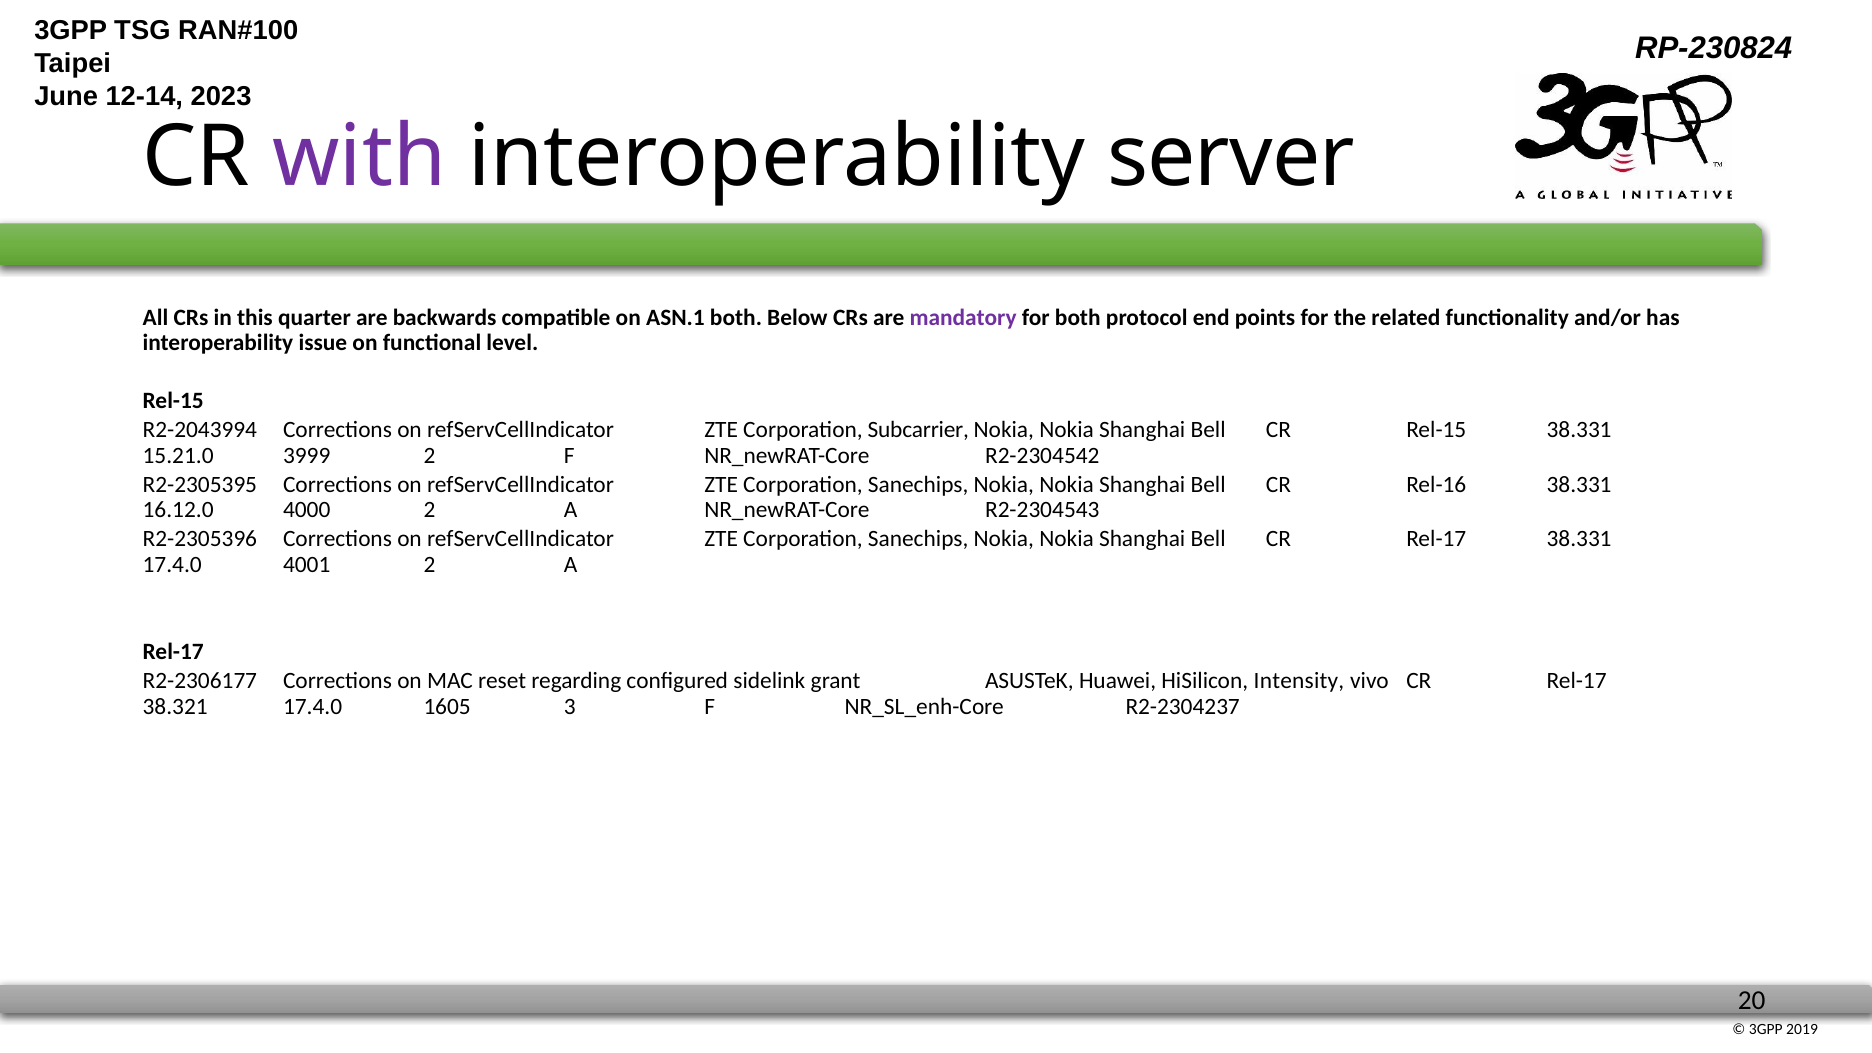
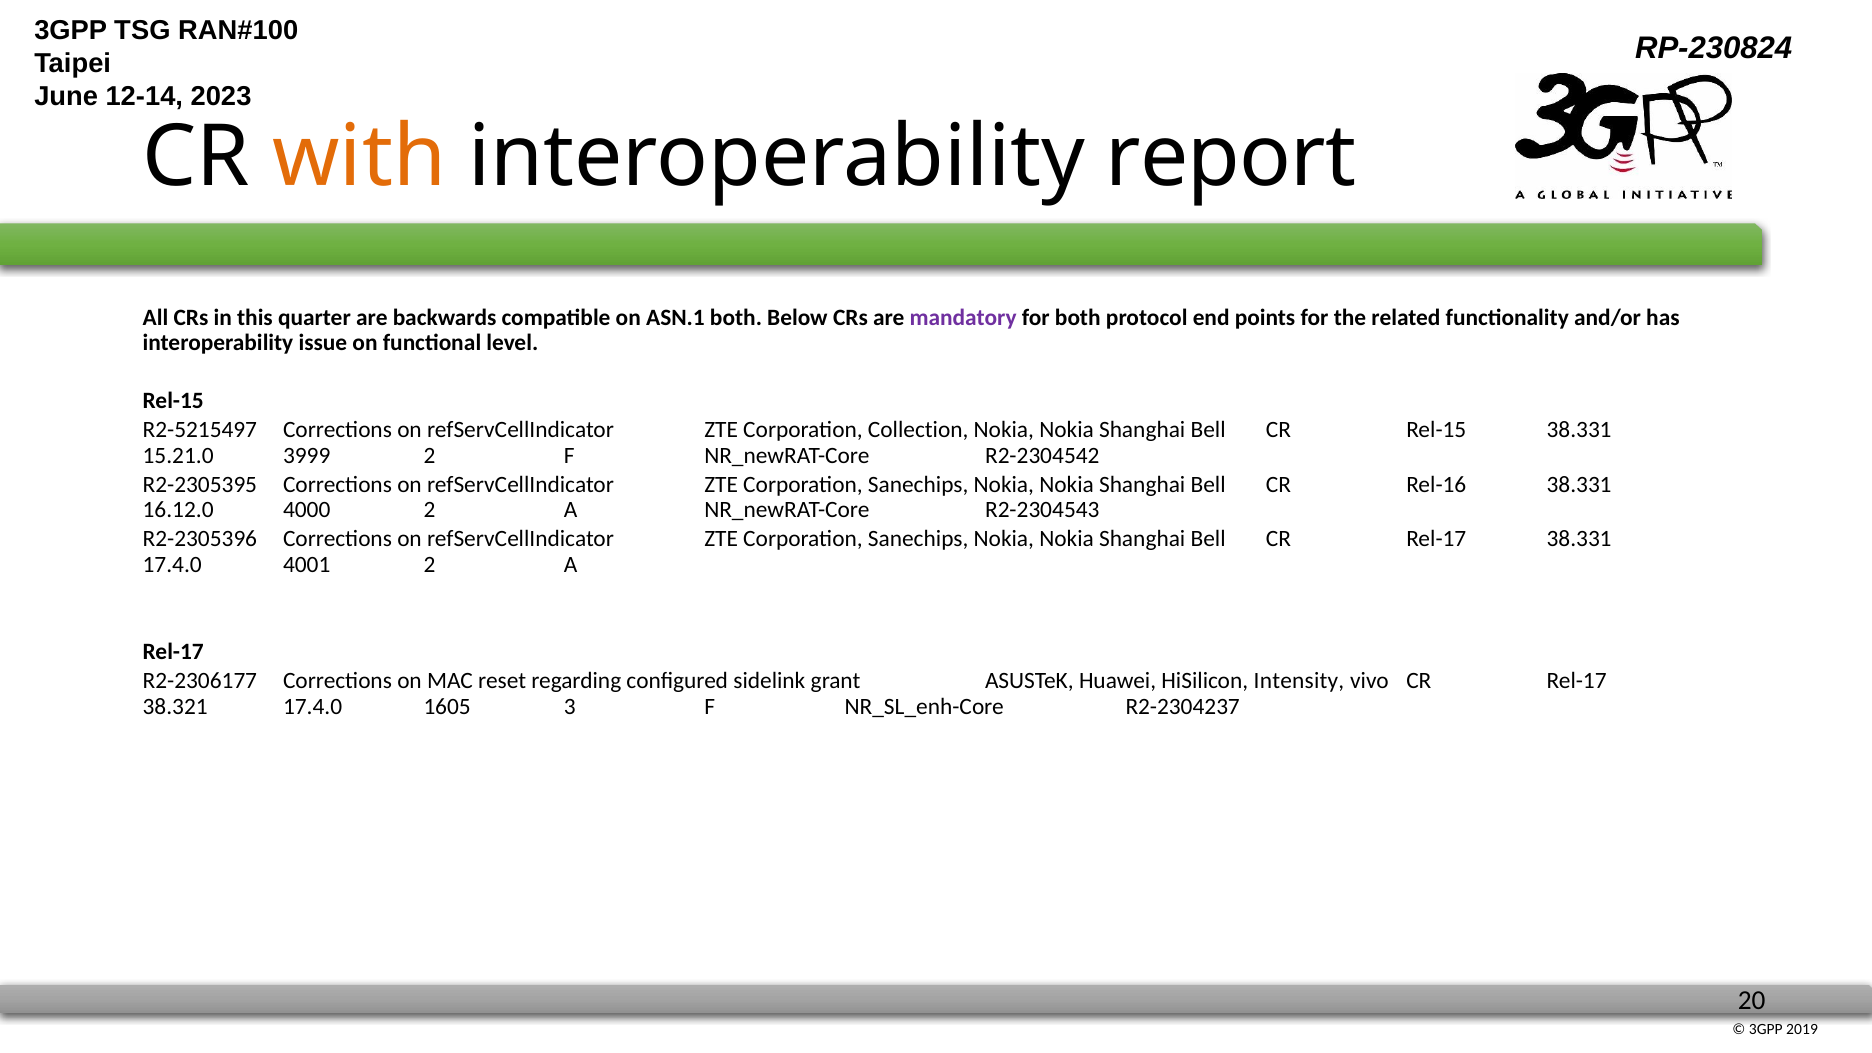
with colour: purple -> orange (359, 157)
server: server -> report (1231, 157)
R2-2043994: R2-2043994 -> R2-5215497 (200, 430)
Subcarrier: Subcarrier -> Collection (918, 430)
